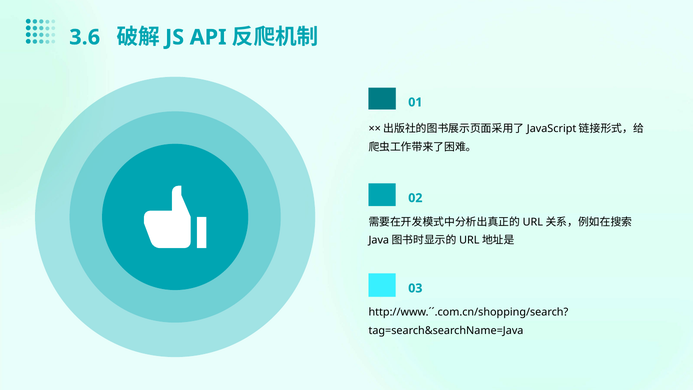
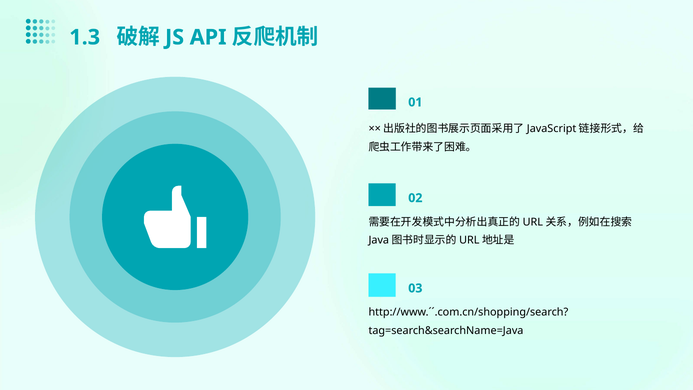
3.6: 3.6 -> 1.3 (85, 37)
